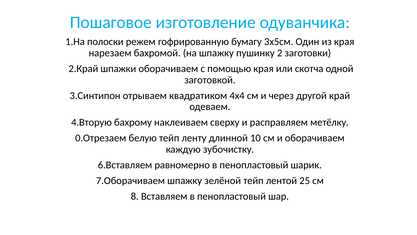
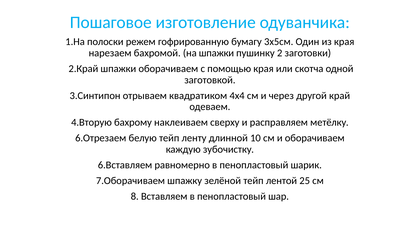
на шпажку: шпажку -> шпажки (216, 53)
0.Отрезаем: 0.Отрезаем -> 6.Отрезаем (101, 138)
